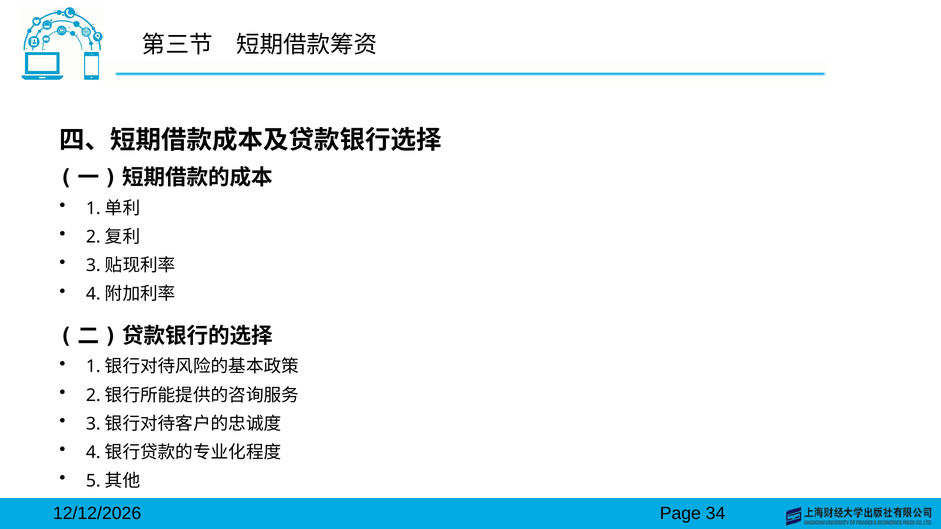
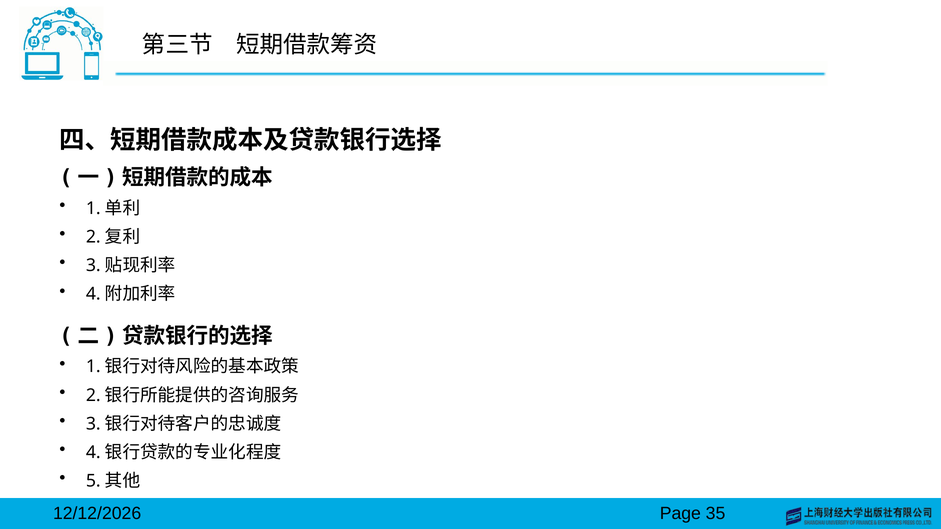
34: 34 -> 35 (716, 514)
